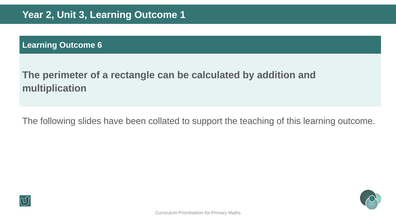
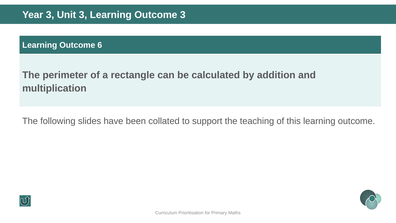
Year 2: 2 -> 3 (50, 15)
Outcome 1: 1 -> 3 (183, 15)
